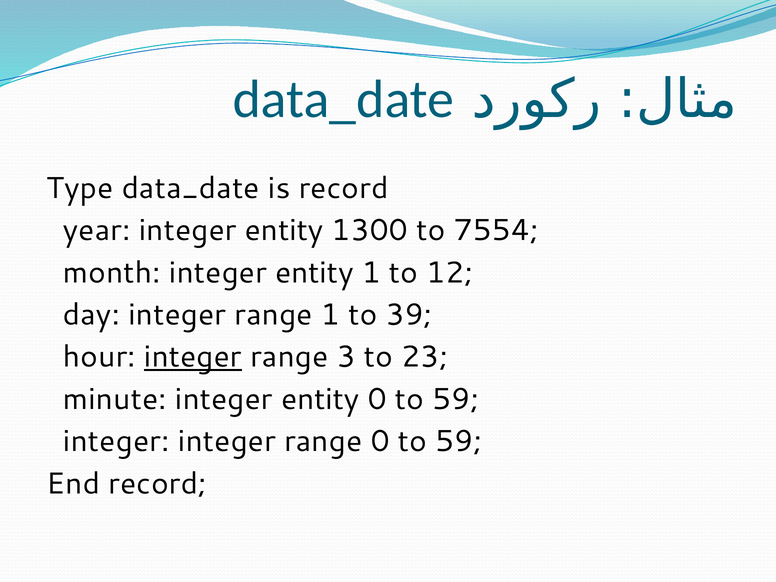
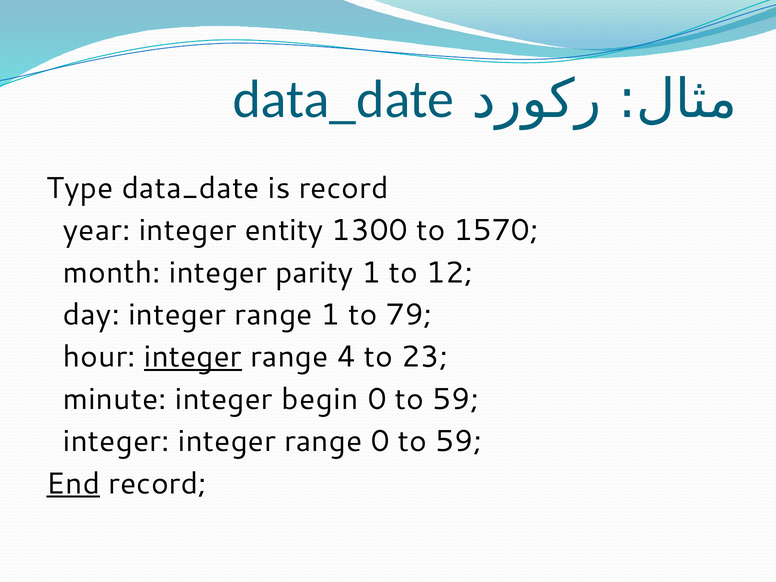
7554: 7554 -> 1570 (496, 230)
month integer entity: entity -> parity (314, 273)
39: 39 -> 79 (409, 315)
3: 3 -> 4 (346, 357)
minute integer entity: entity -> begin (320, 399)
End underline: none -> present (73, 484)
